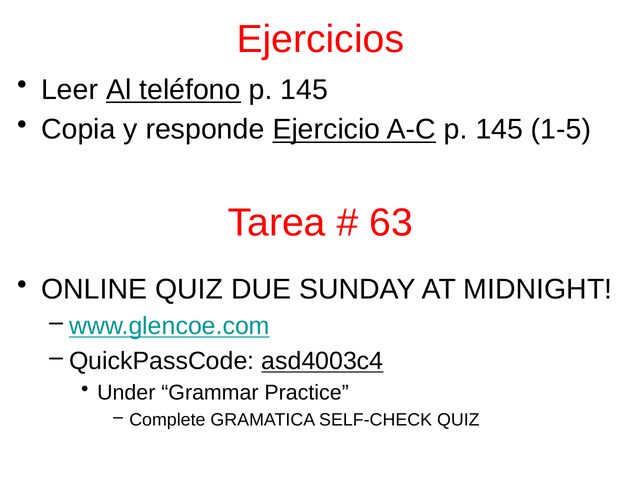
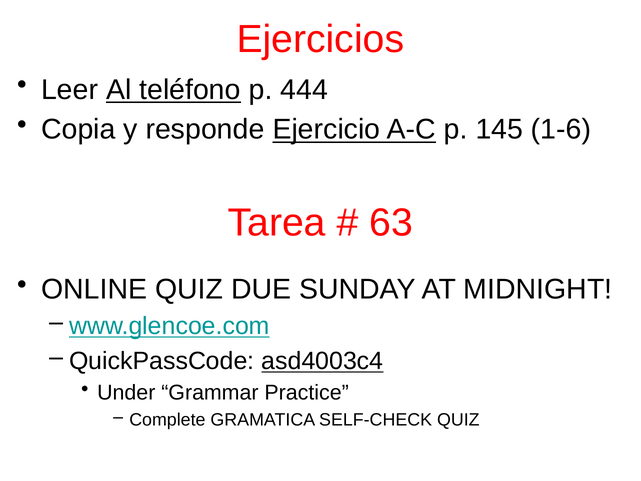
teléfono p 145: 145 -> 444 (304, 90)
1-5: 1-5 -> 1-6 (561, 130)
